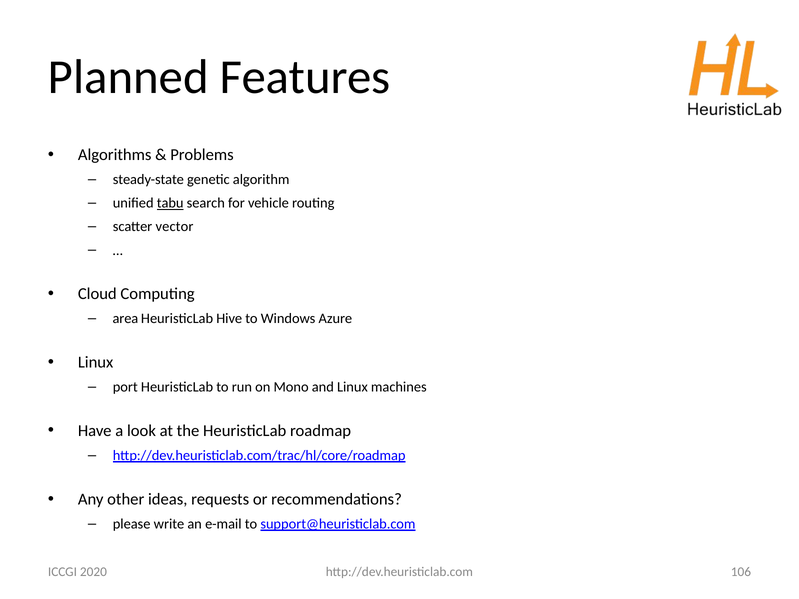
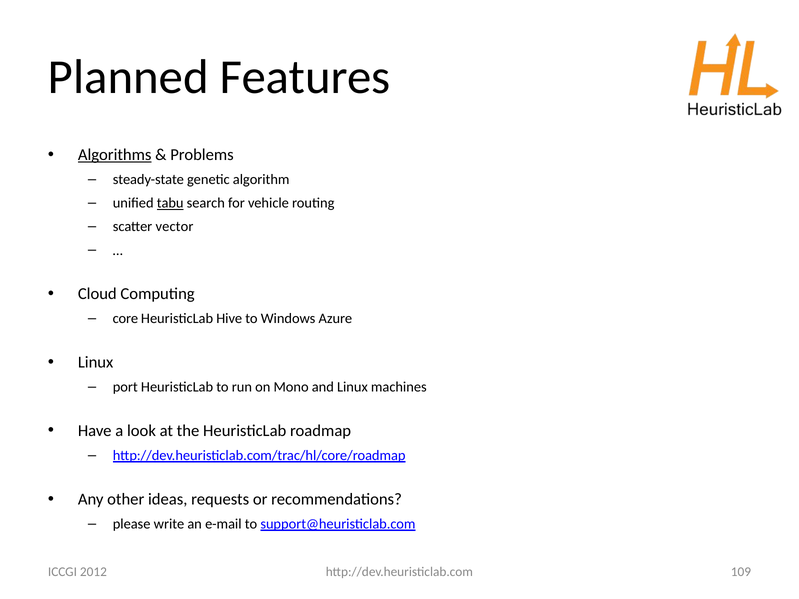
Algorithms underline: none -> present (115, 155)
area: area -> core (125, 319)
106: 106 -> 109 (741, 572)
2020: 2020 -> 2012 (93, 572)
